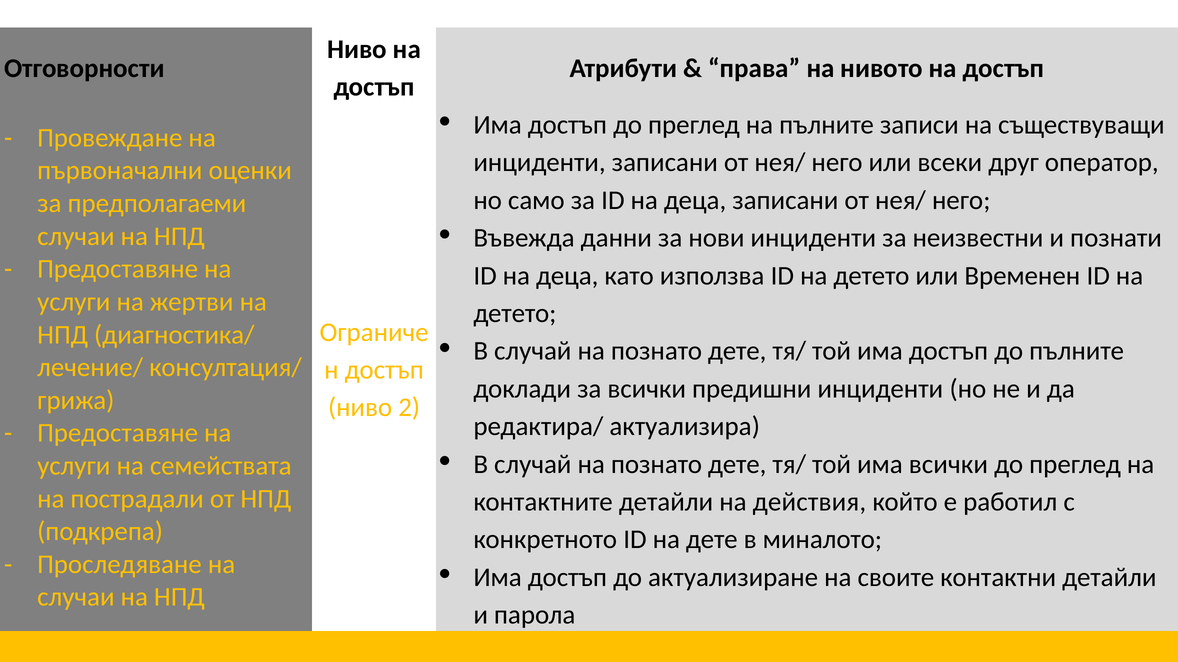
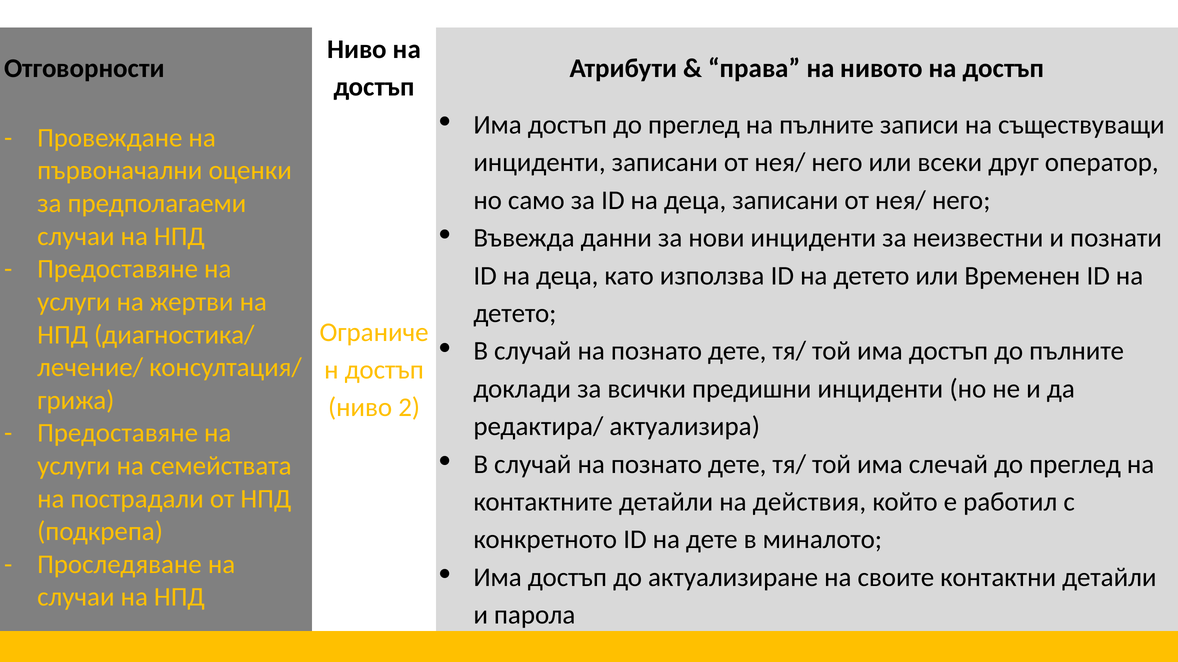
има всички: всички -> слечай (948, 465)
